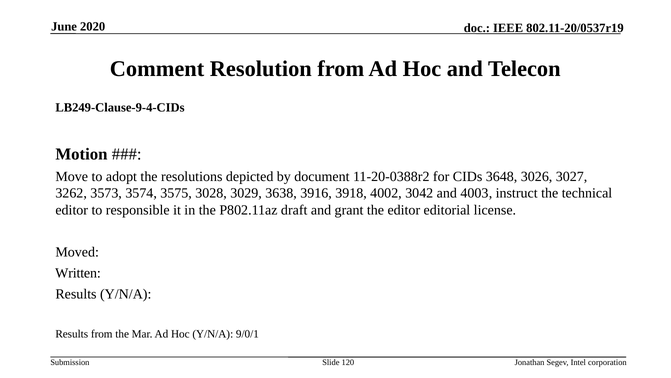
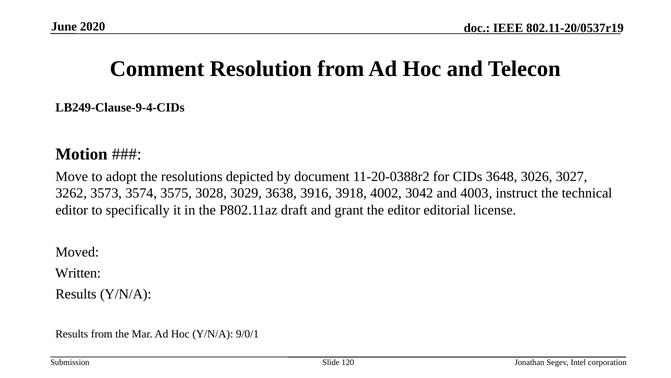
responsible: responsible -> specifically (138, 210)
